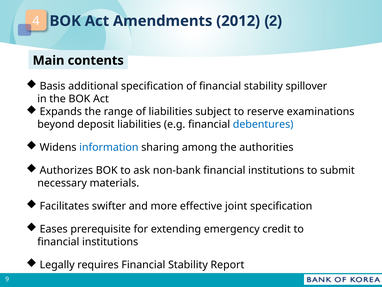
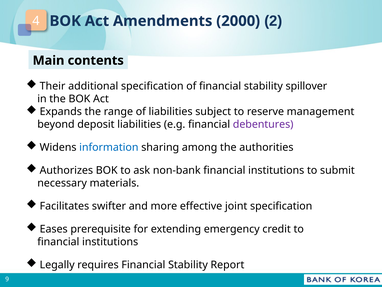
2012: 2012 -> 2000 (236, 21)
Basis: Basis -> Their (53, 86)
examinations: examinations -> management (321, 112)
debentures colour: blue -> purple (263, 124)
